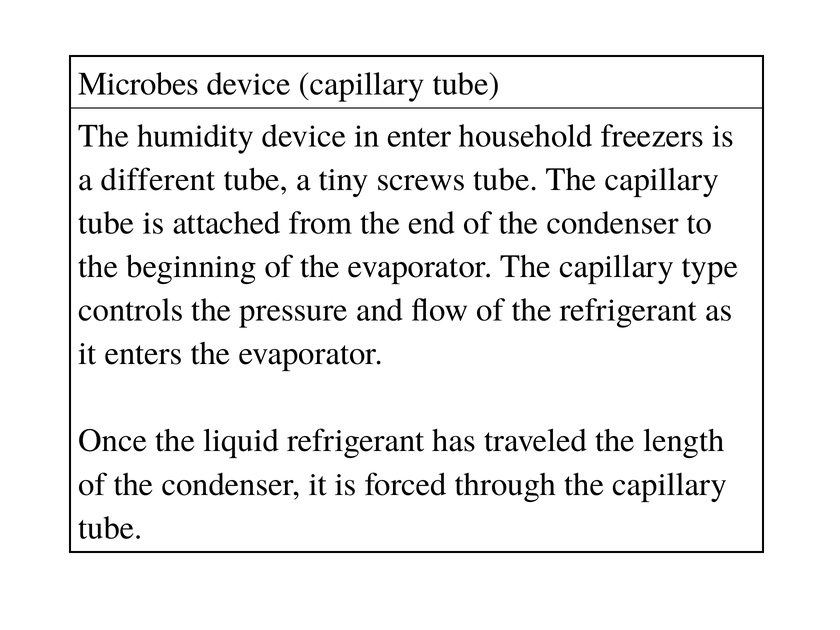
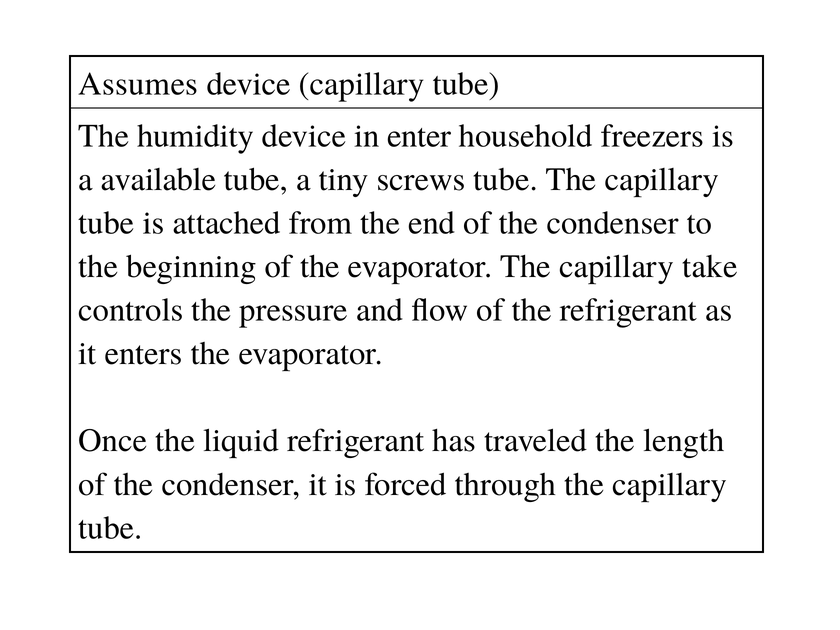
Microbes: Microbes -> Assumes (138, 84)
different: different -> available (158, 179)
type: type -> take (710, 266)
